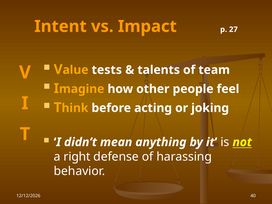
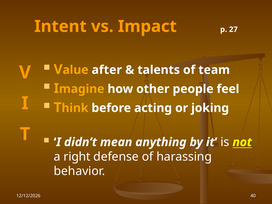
tests: tests -> after (107, 70)
